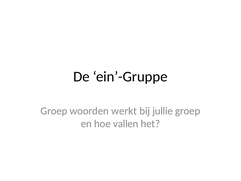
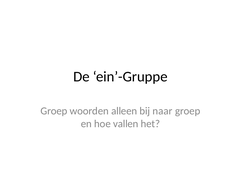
werkt: werkt -> alleen (124, 111)
jullie: jullie -> naar (163, 111)
